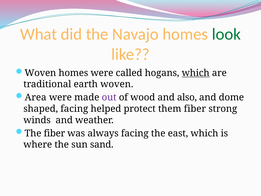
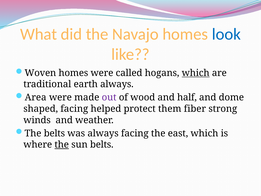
look colour: green -> blue (226, 34)
earth woven: woven -> always (117, 84)
also: also -> half (187, 97)
The fiber: fiber -> belts (54, 133)
the underline: none -> present (62, 144)
sun sand: sand -> belts (102, 144)
